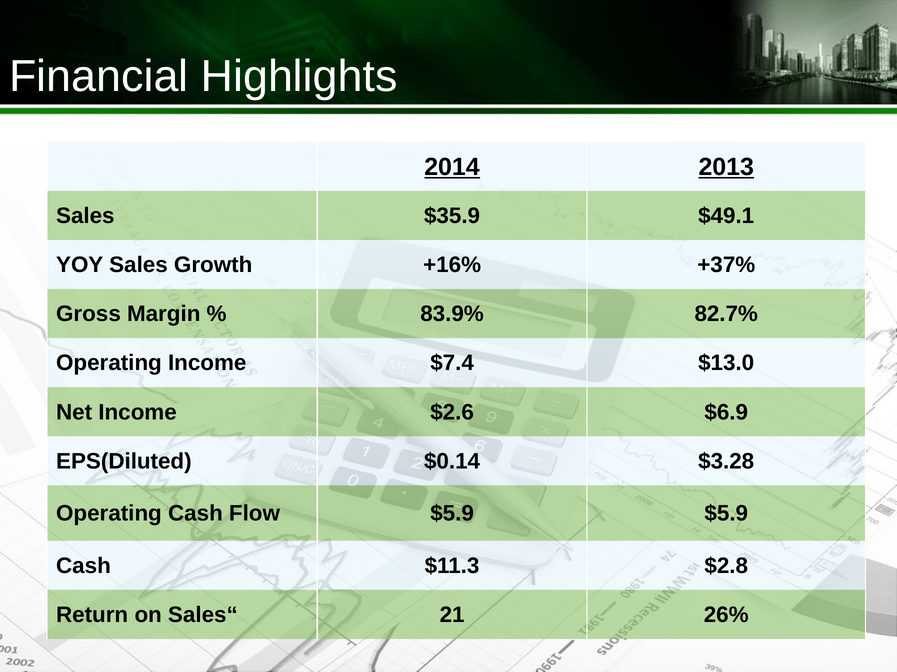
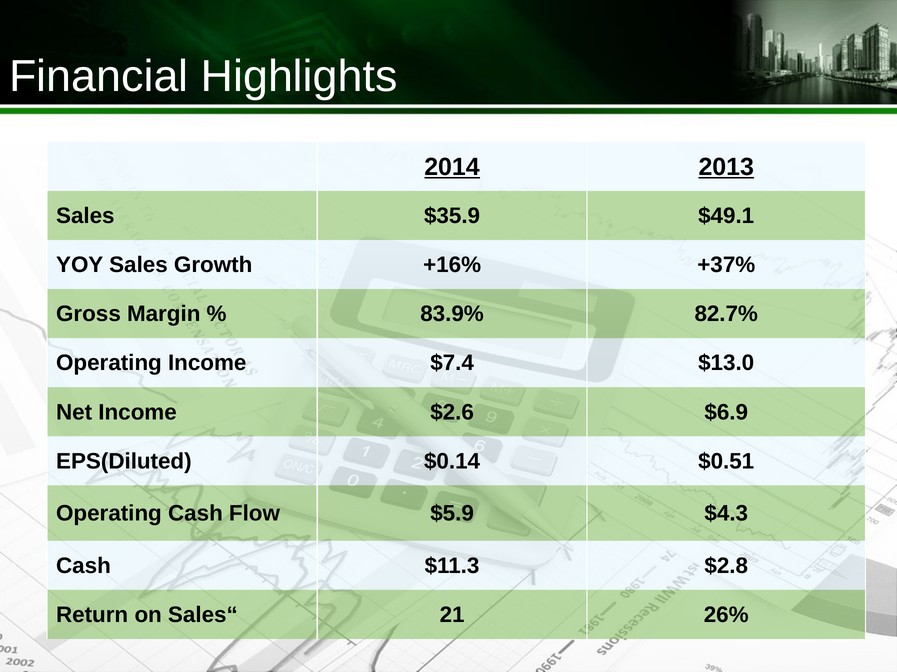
$3.28: $3.28 -> $0.51 (726, 462)
$5.9 $5.9: $5.9 -> $4.3 (726, 514)
